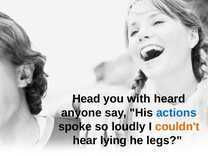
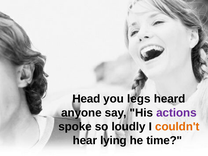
with: with -> legs (139, 99)
actions colour: blue -> purple (176, 113)
legs: legs -> time (164, 140)
